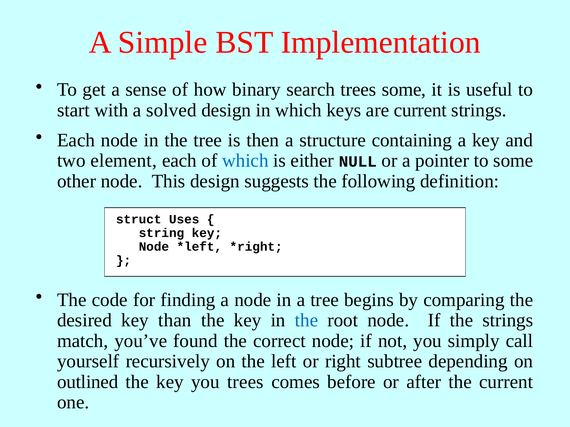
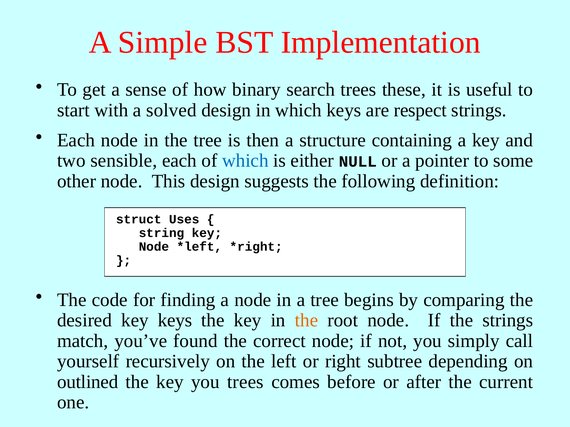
trees some: some -> these (404, 90)
are current: current -> respect (420, 110)
element: element -> sensible (124, 161)
key than: than -> keys (175, 321)
the colour: blue -> orange (306, 321)
